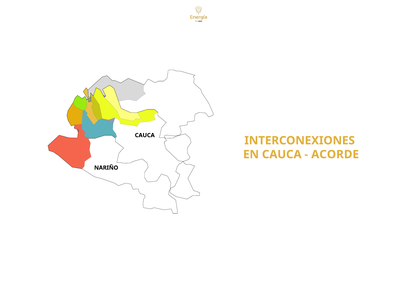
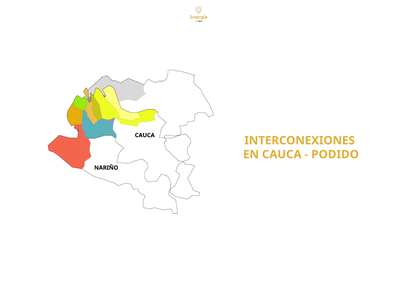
ACORDE: ACORDE -> PODIDO (335, 155)
